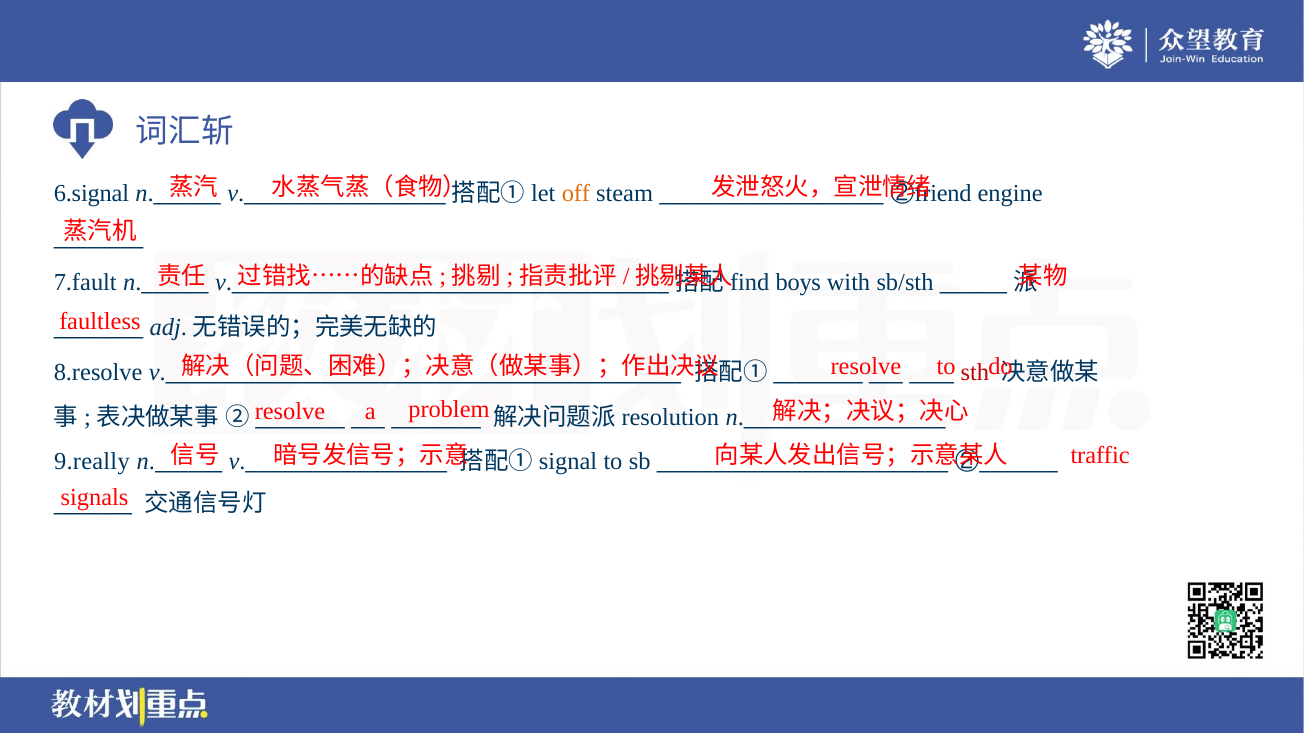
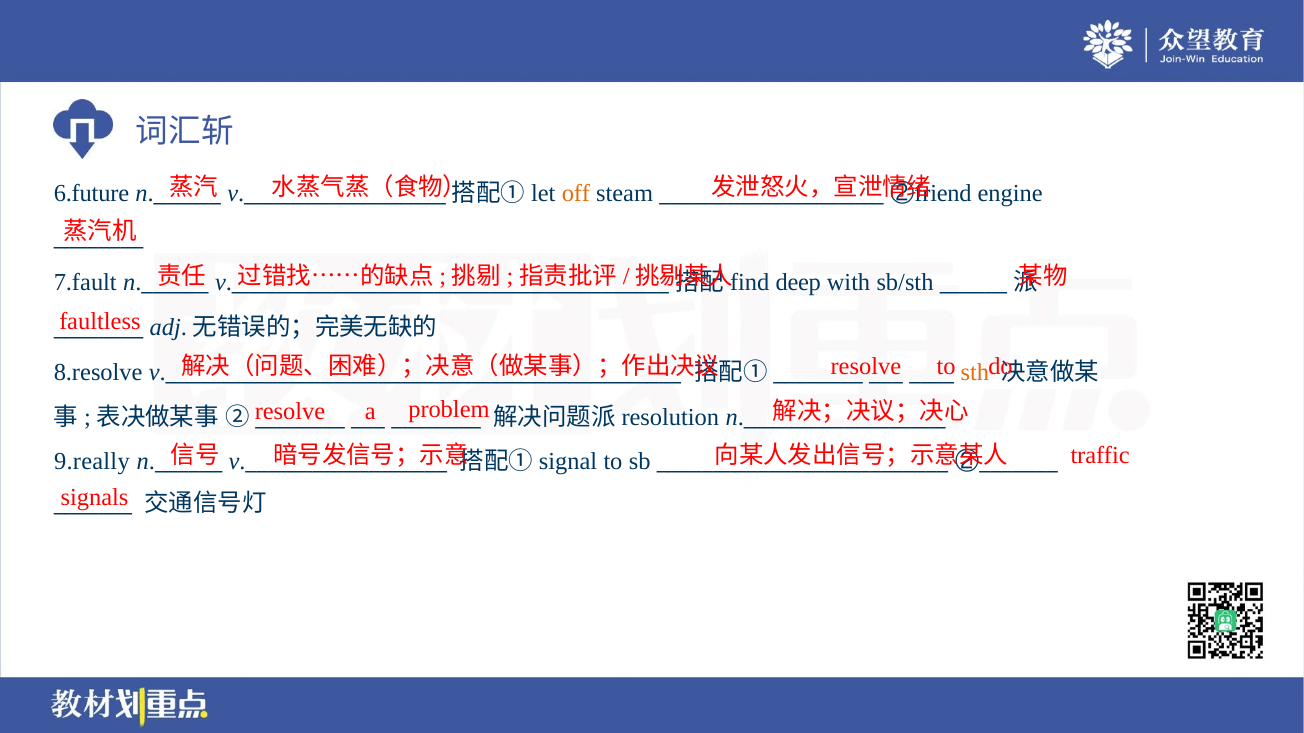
6.signal: 6.signal -> 6.future (91, 193)
boys: boys -> deep (798, 283)
sth colour: red -> orange (975, 373)
